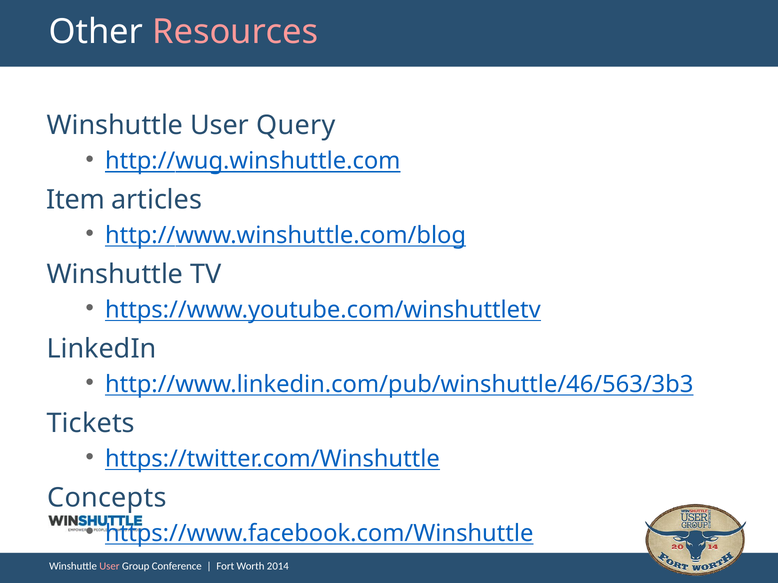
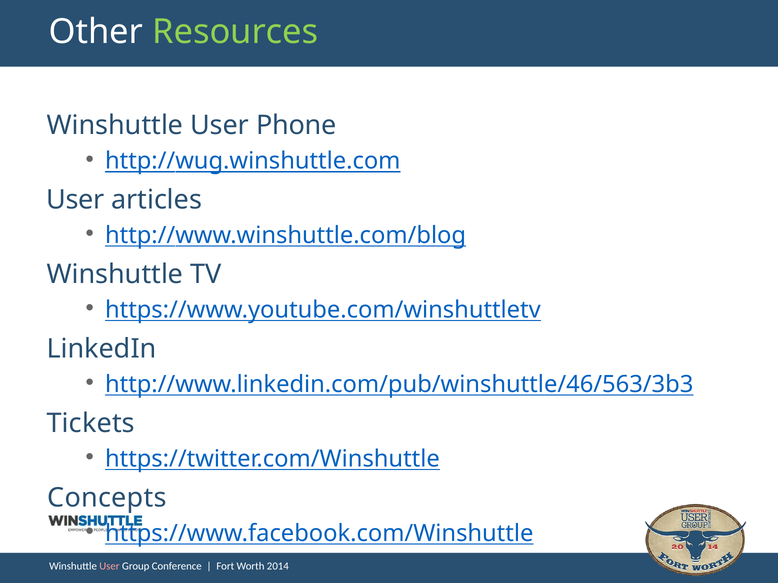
Resources colour: pink -> light green (235, 32)
Query: Query -> Phone (296, 125)
Item: Item -> User (75, 200)
